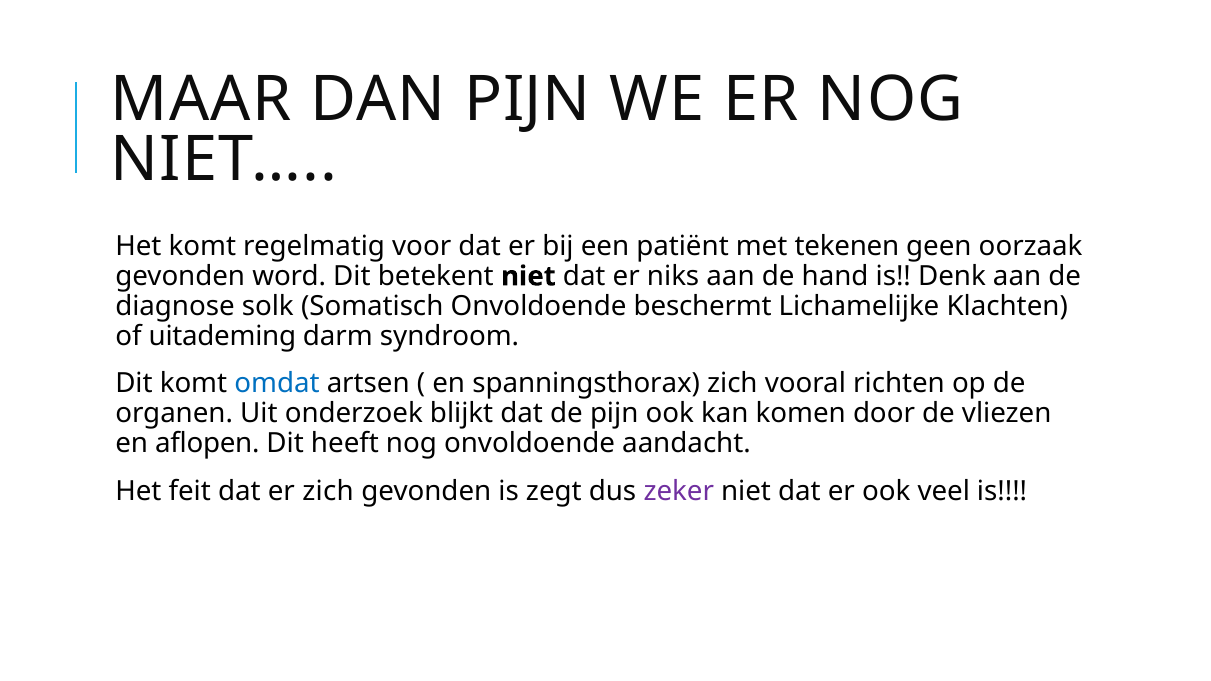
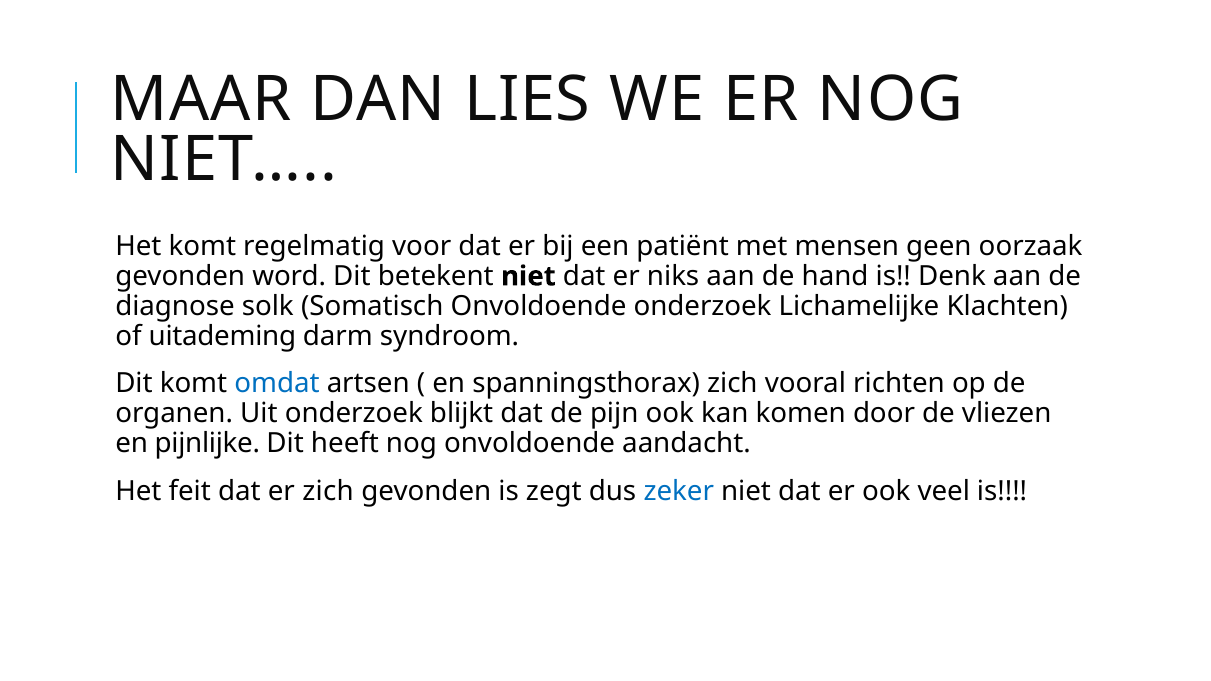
DAN PIJN: PIJN -> LIES (527, 100)
tekenen: tekenen -> mensen (847, 246)
Onvoldoende beschermt: beschermt -> onderzoek (703, 306)
aflopen: aflopen -> pijnlijke (207, 444)
zeker colour: purple -> blue (679, 491)
